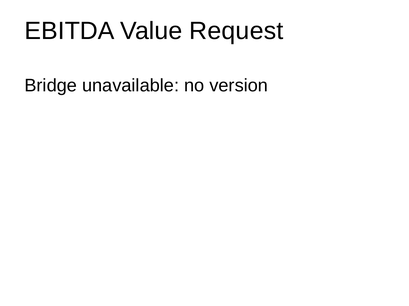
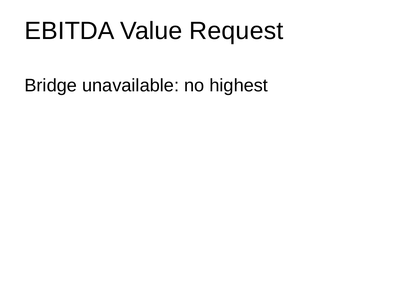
version: version -> highest (239, 86)
